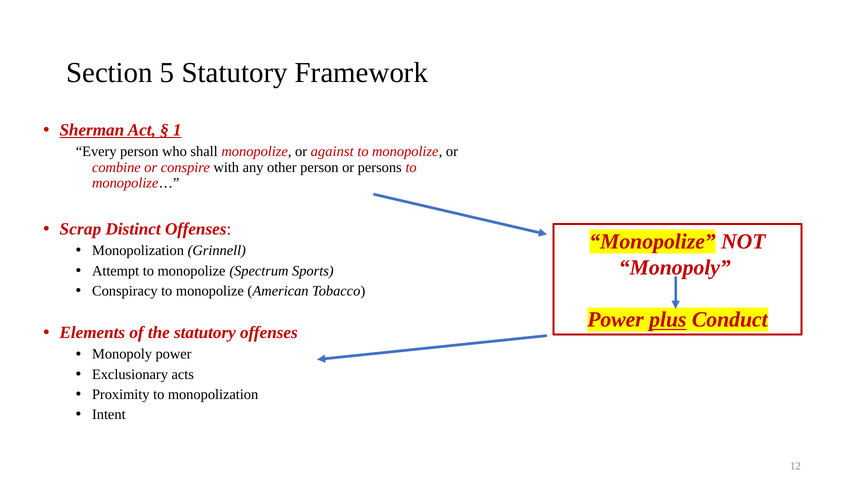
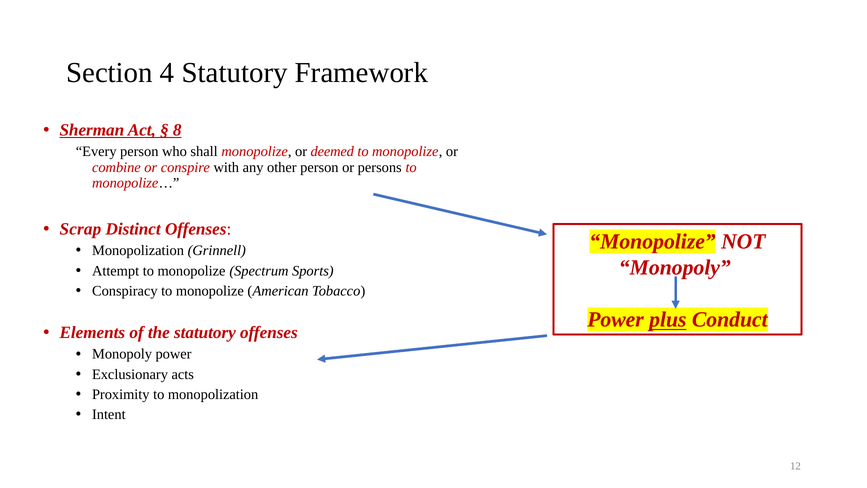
5: 5 -> 4 (167, 73)
1: 1 -> 8 (177, 130)
against: against -> deemed (332, 152)
